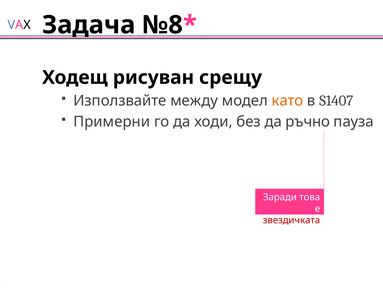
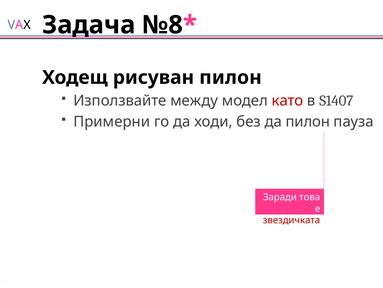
рисуван срещу: срещу -> пилон (230, 77)
като colour: orange -> red (288, 100)
да ръчно: ръчно -> пилон (308, 121)
